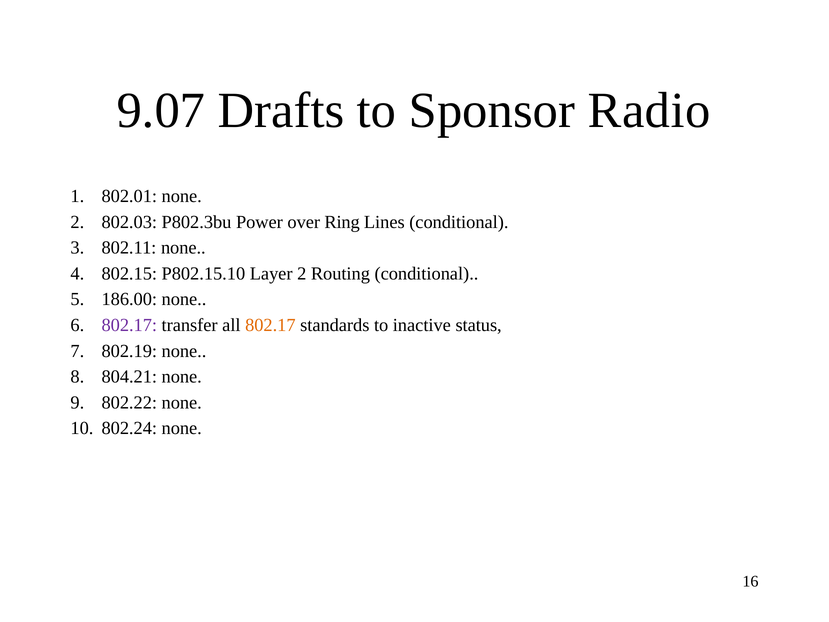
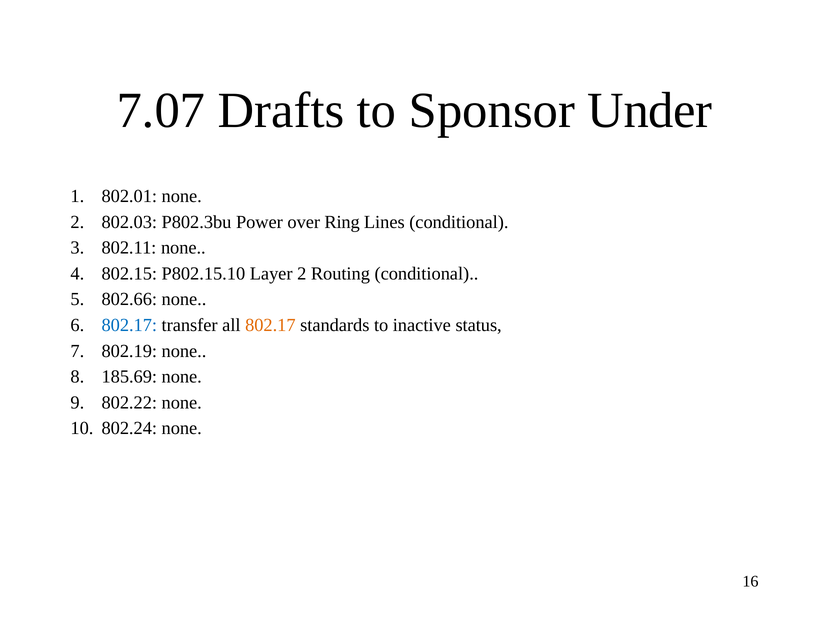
9.07: 9.07 -> 7.07 (161, 111)
Radio: Radio -> Under (650, 111)
186.00: 186.00 -> 802.66 (129, 299)
802.17 colour: purple -> blue (129, 325)
804.21: 804.21 -> 185.69 (129, 377)
